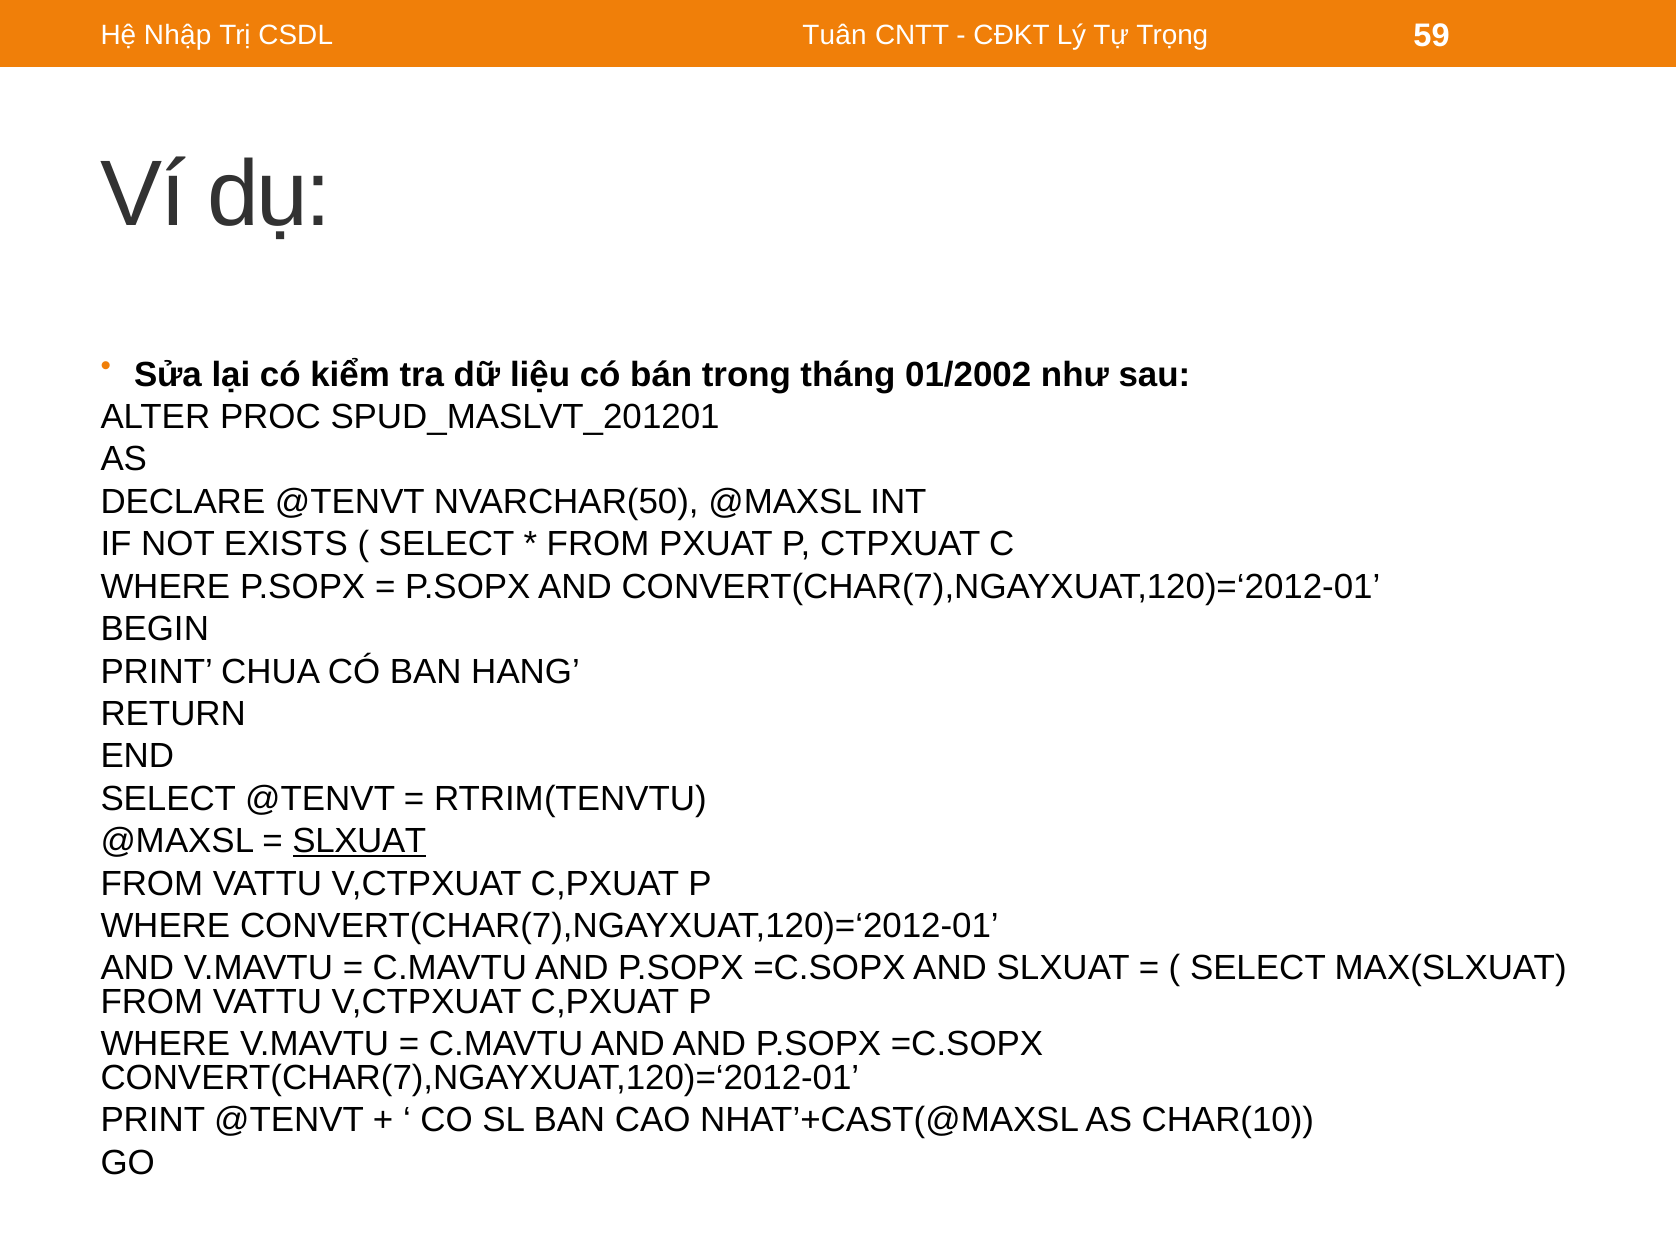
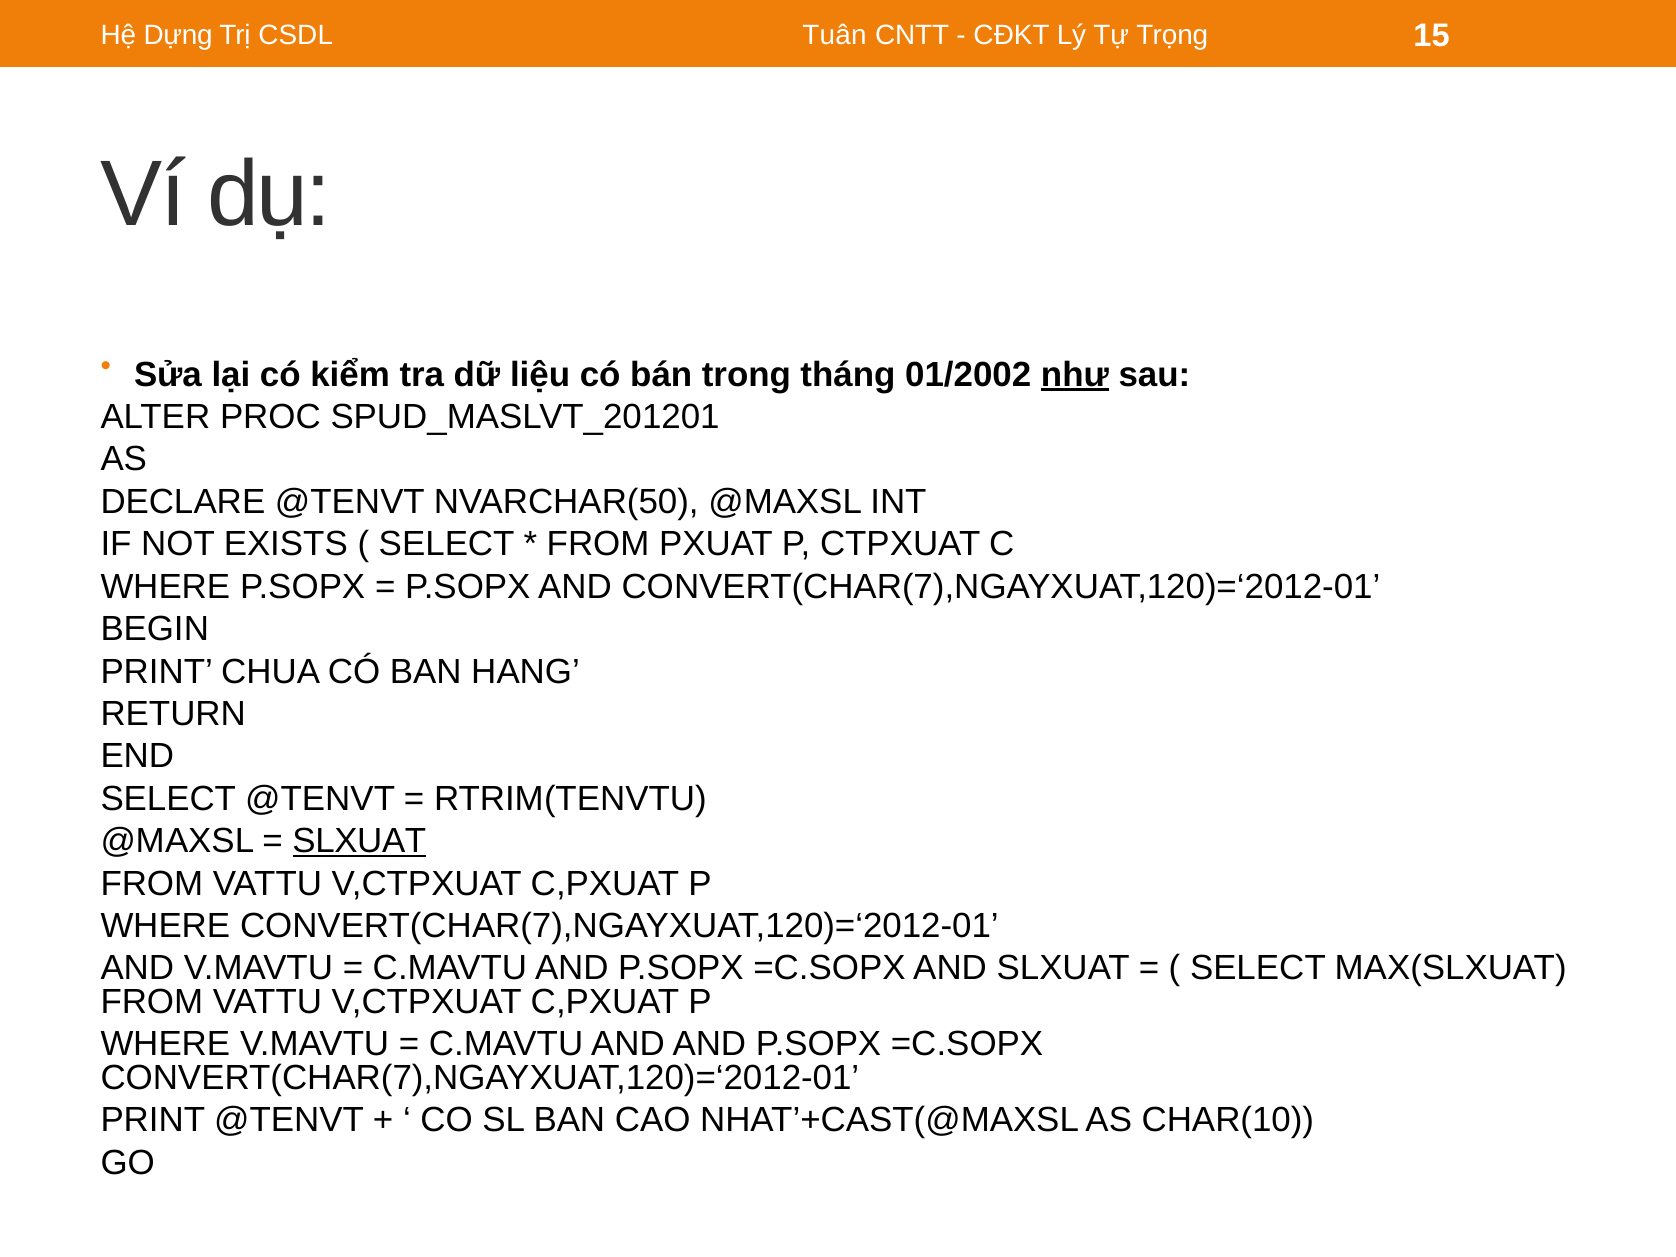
Nhập: Nhập -> Dựng (178, 35)
59: 59 -> 15 (1432, 36)
như underline: none -> present (1075, 374)
